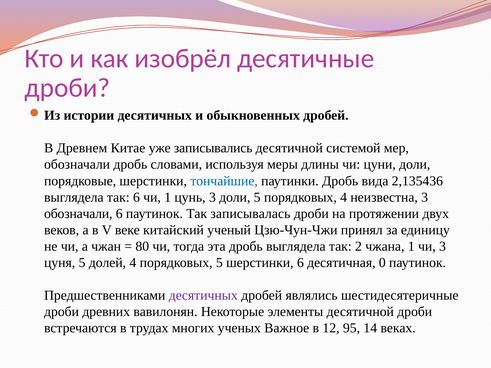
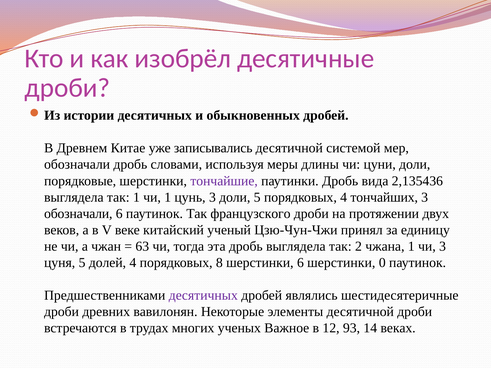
тончайшие colour: blue -> purple (224, 181)
так 6: 6 -> 1 (136, 197)
неизвестна: неизвестна -> тончайших (384, 197)
записывалась: записывалась -> французского (250, 214)
80: 80 -> 63 (142, 246)
порядковых 5: 5 -> 8 (219, 263)
6 десятичная: десятичная -> шерстинки (341, 263)
95: 95 -> 93 (352, 328)
